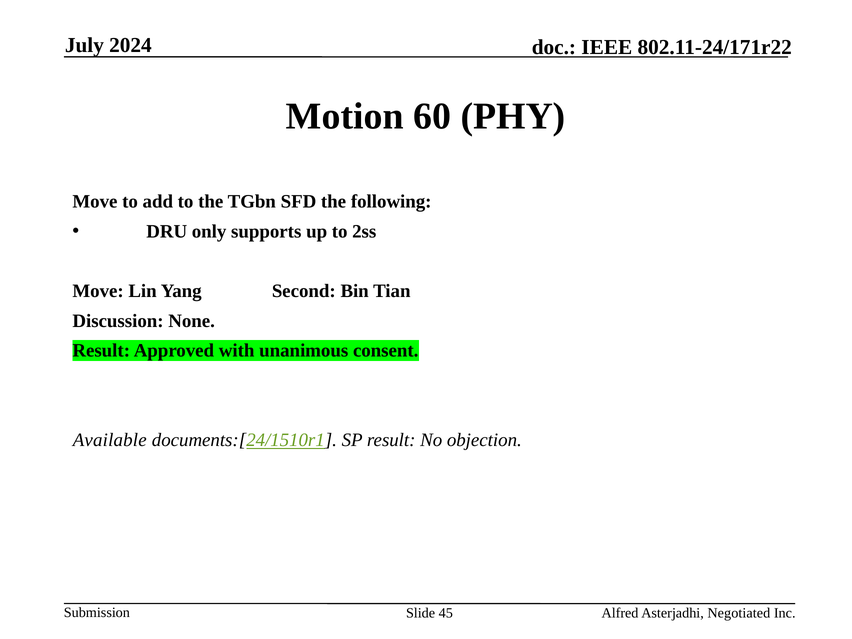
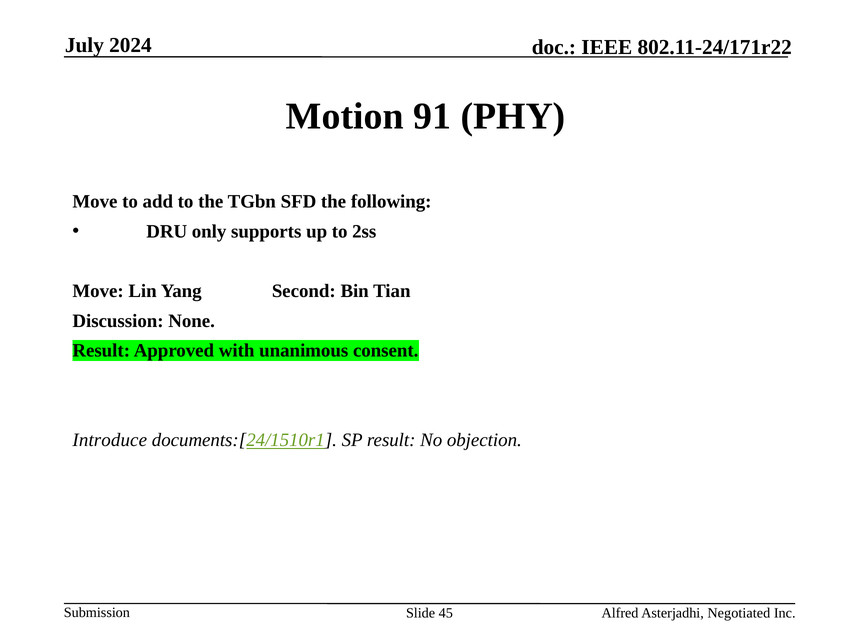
60: 60 -> 91 (432, 116)
Available: Available -> Introduce (110, 440)
